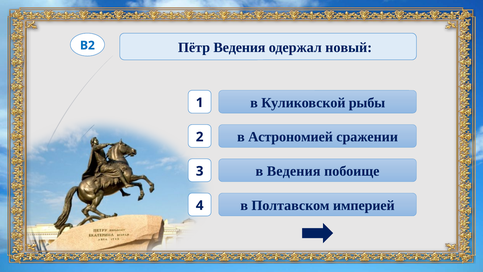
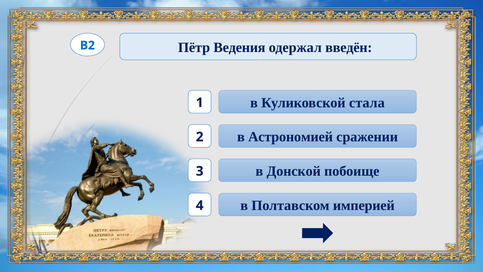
новый: новый -> введён (349, 47)
рыбы: рыбы -> стала (367, 103)
в Ведения: Ведения -> Донской (294, 171)
